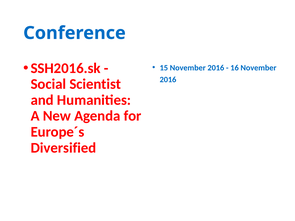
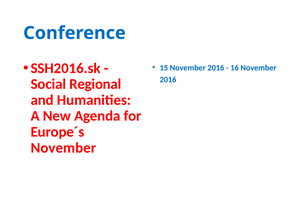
Scientist: Scientist -> Regional (95, 84)
Diversified: Diversified -> November (63, 148)
